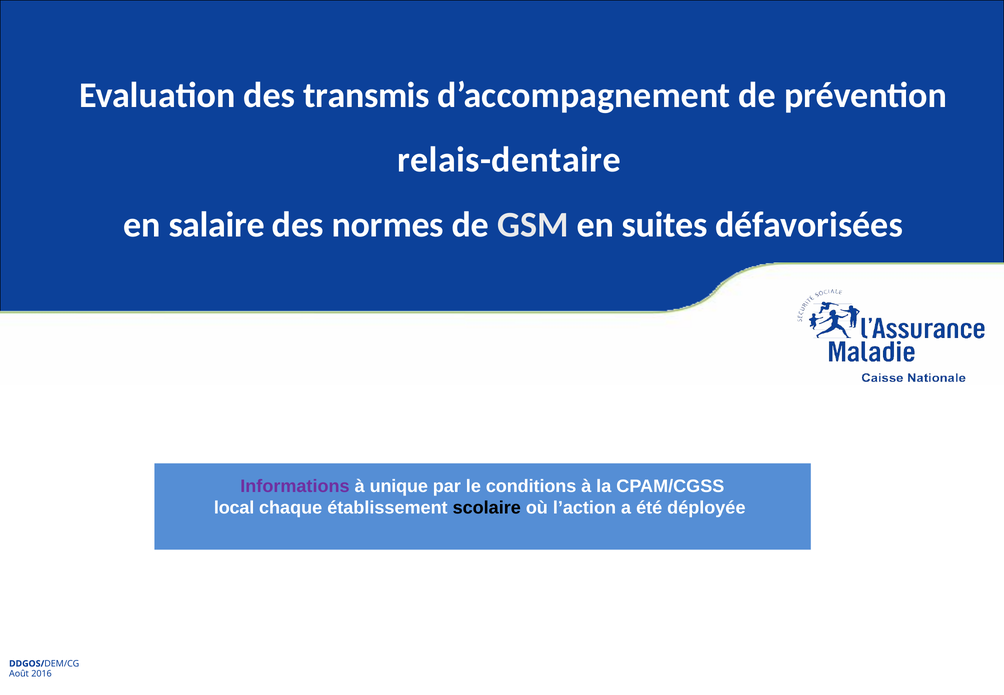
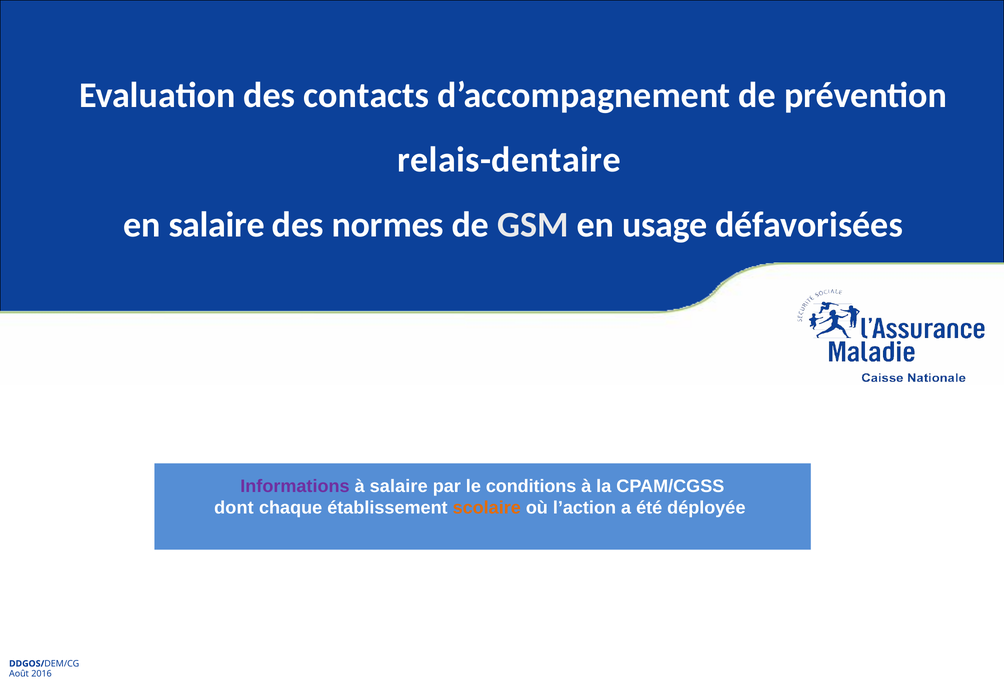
transmis: transmis -> contacts (366, 95)
suites: suites -> usage (665, 225)
à unique: unique -> salaire (399, 486)
local: local -> dont (234, 508)
scolaire colour: black -> orange (487, 508)
